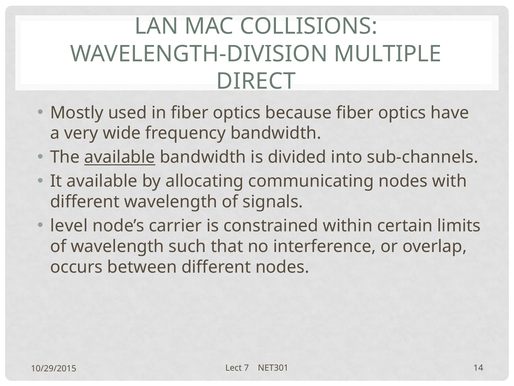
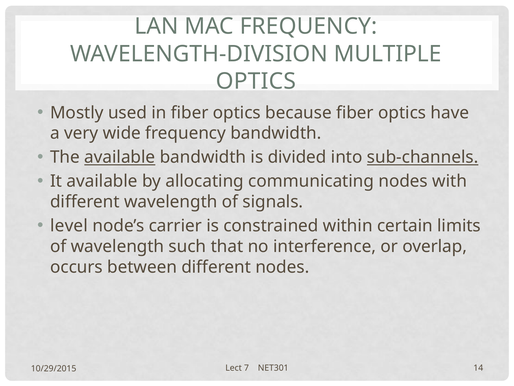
MAC COLLISIONS: COLLISIONS -> FREQUENCY (309, 26)
DIRECT: DIRECT -> OPTICS (256, 81)
sub-channels underline: none -> present (423, 157)
